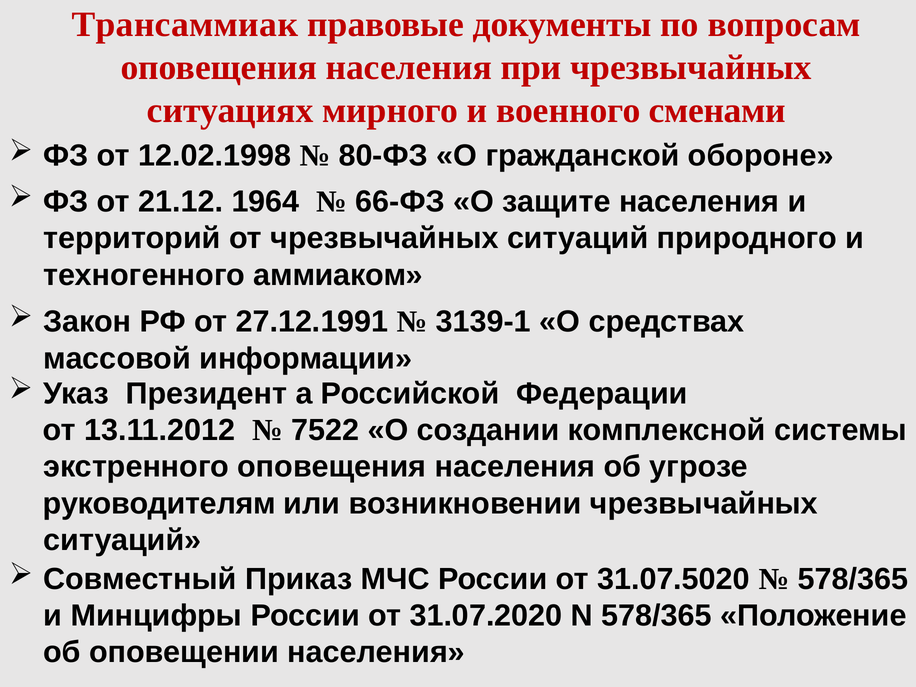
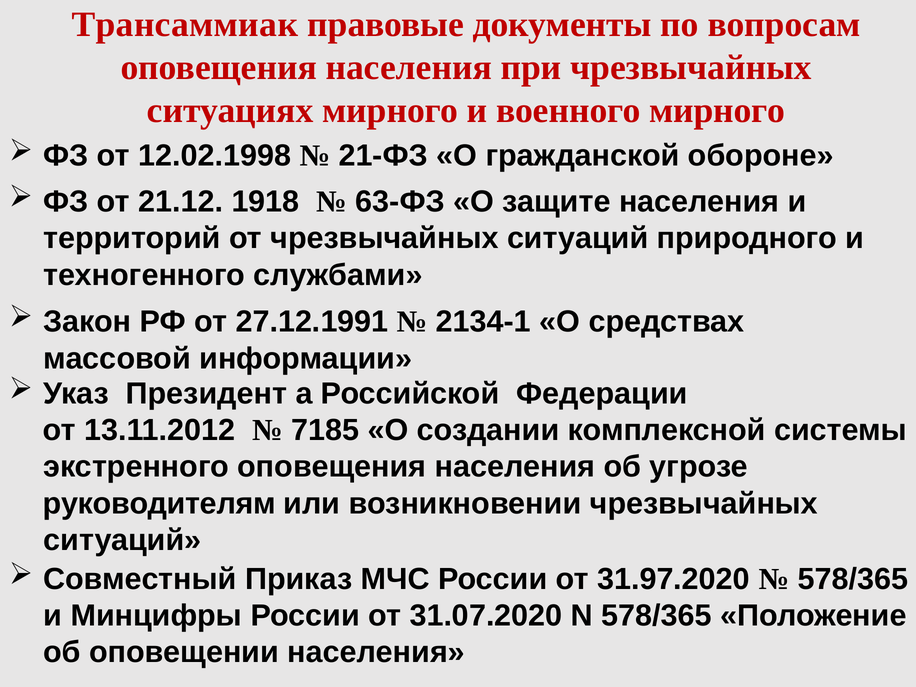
военного сменами: сменами -> мирного (717, 110)
80-ФЗ: 80-ФЗ -> 21-ФЗ (383, 156)
1964: 1964 -> 1918 (265, 202)
66-ФЗ: 66-ФЗ -> 63-ФЗ (400, 202)
аммиаком: аммиаком -> службами (338, 275)
3139-1: 3139-1 -> 2134-1 (483, 322)
7522: 7522 -> 7185 (325, 430)
31.07.5020: 31.07.5020 -> 31.97.2020 (673, 579)
